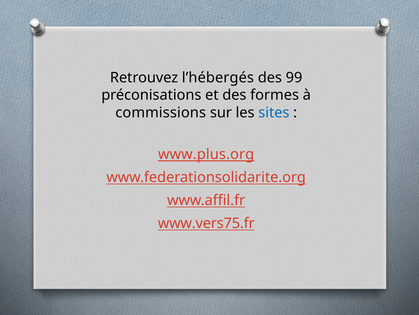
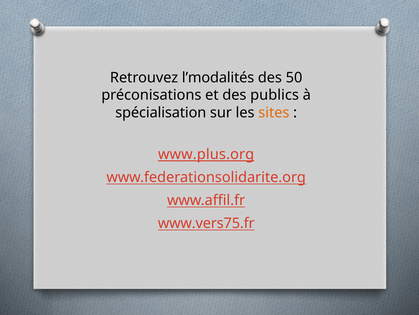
l’hébergés: l’hébergés -> l’modalités (218, 77)
99: 99 -> 50 (294, 77)
formes: formes -> publics (275, 95)
commissions: commissions -> spécialisation (161, 112)
sites colour: blue -> orange (274, 112)
